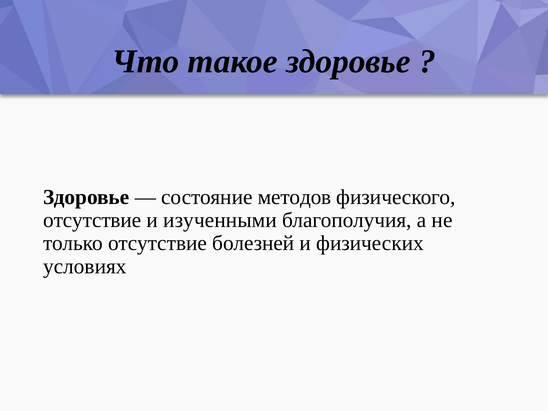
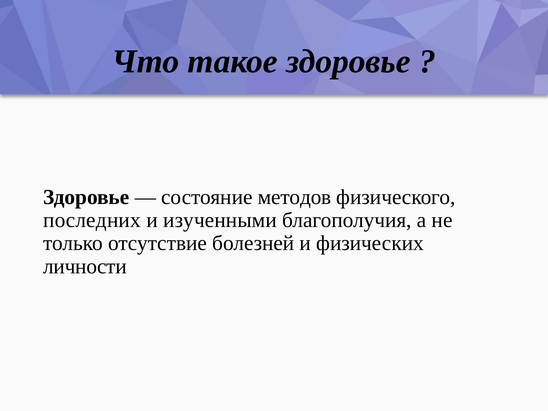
отсутствие: отсутствие -> последних (92, 220)
условиях: условиях -> личности (85, 266)
